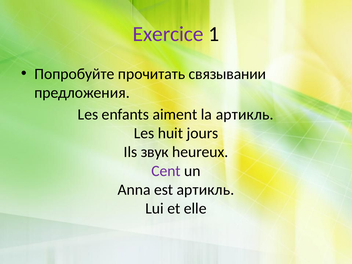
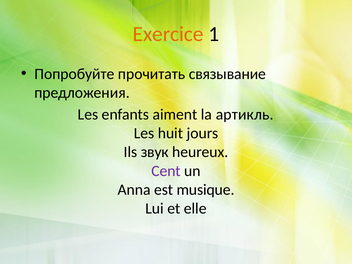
Exercice colour: purple -> orange (168, 34)
связывании: связывании -> связывание (227, 74)
est артикль: артикль -> musique (206, 190)
